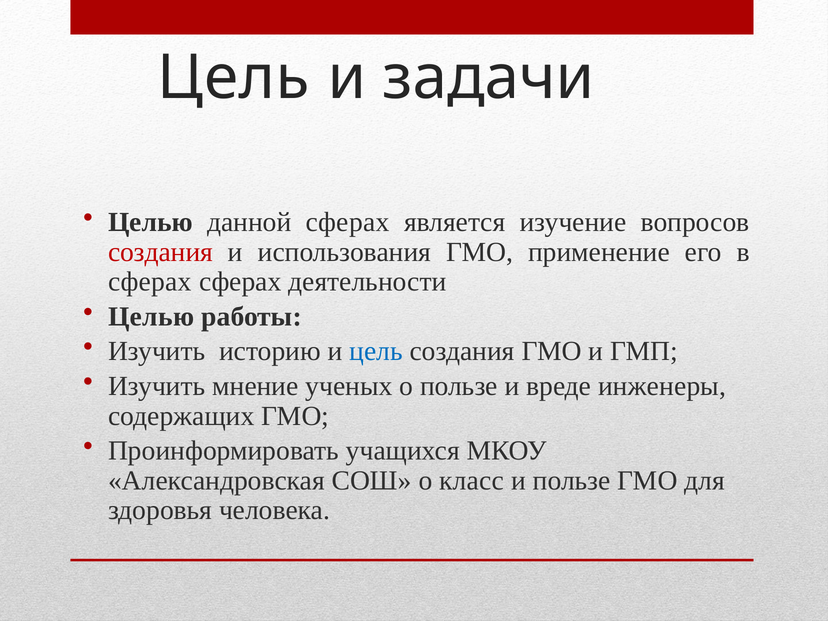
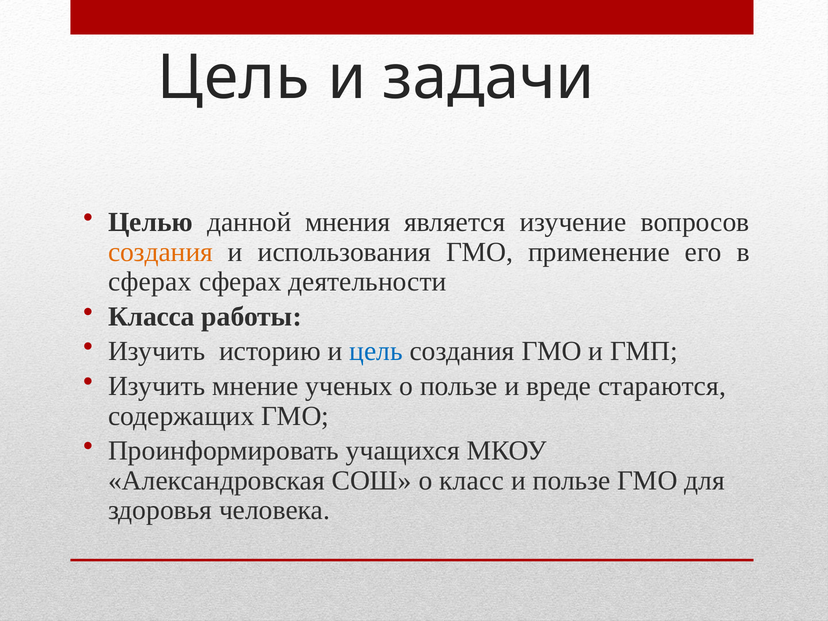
данной сферах: сферах -> мнения (348, 222)
создания colour: red -> orange (161, 252)
Целью: Целью -> Класса (151, 317)
инженеры: инженеры -> стараются (662, 386)
